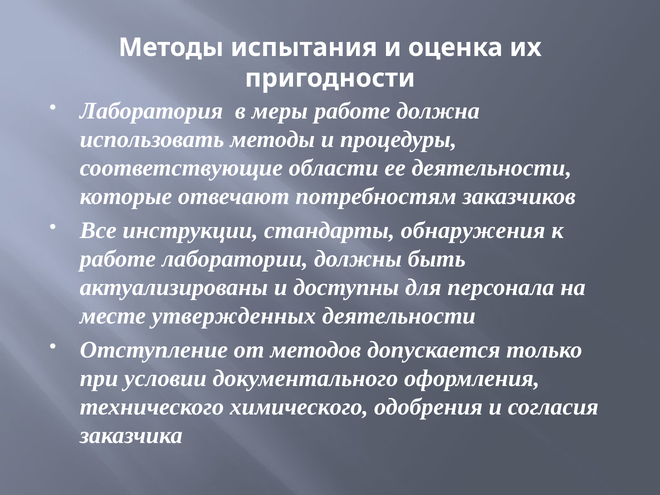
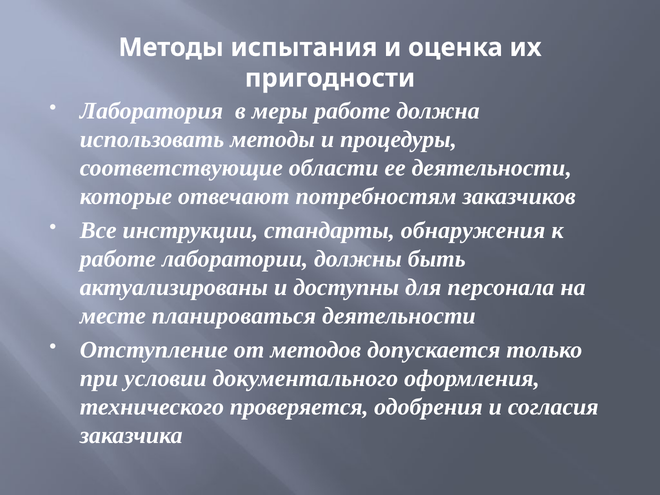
утвержденных: утвержденных -> планироваться (234, 316)
химического: химического -> проверяется (299, 407)
